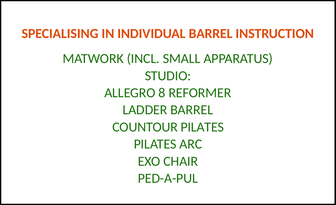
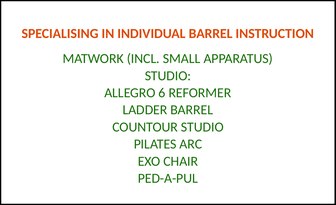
8: 8 -> 6 (162, 93)
COUNTOUR PILATES: PILATES -> STUDIO (202, 127)
